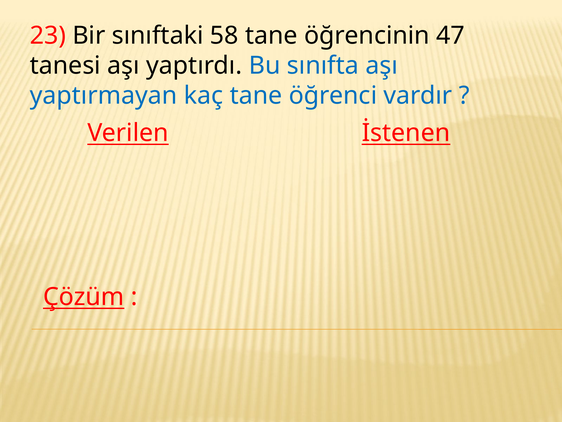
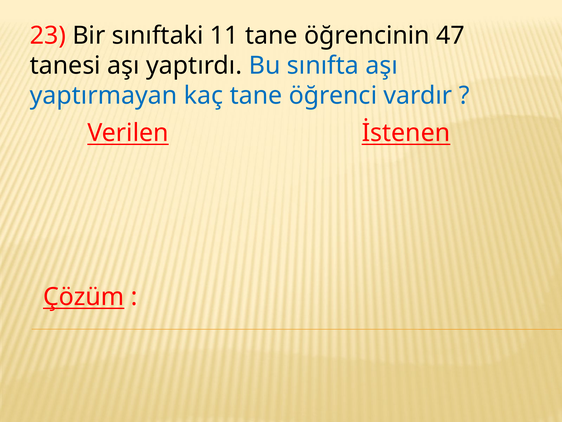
58: 58 -> 11 (224, 35)
